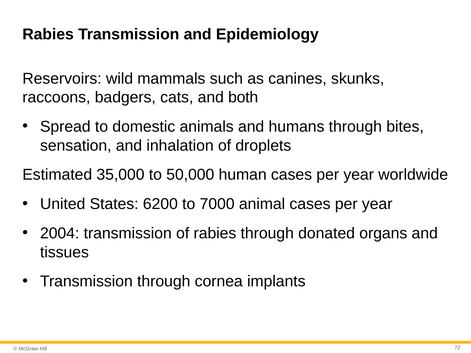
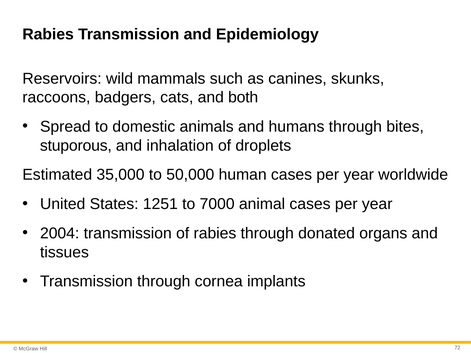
sensation: sensation -> stuporous (76, 146)
6200: 6200 -> 1251 (160, 204)
